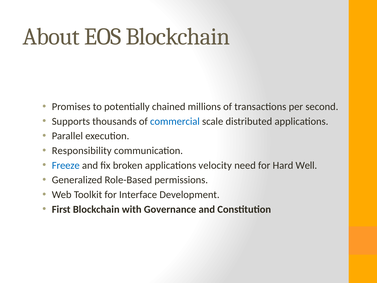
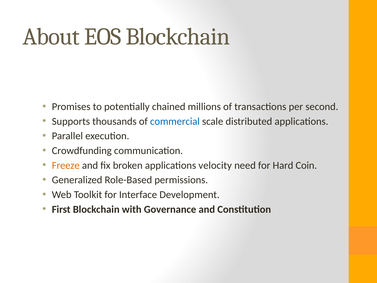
Responsibility: Responsibility -> Crowdfunding (82, 151)
Freeze colour: blue -> orange (66, 165)
Well: Well -> Coin (306, 165)
